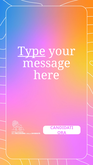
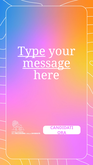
message underline: none -> present (46, 63)
